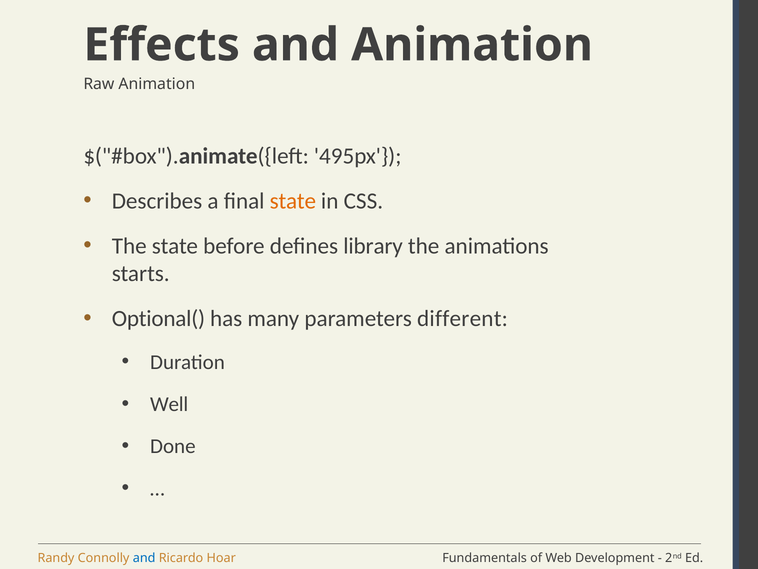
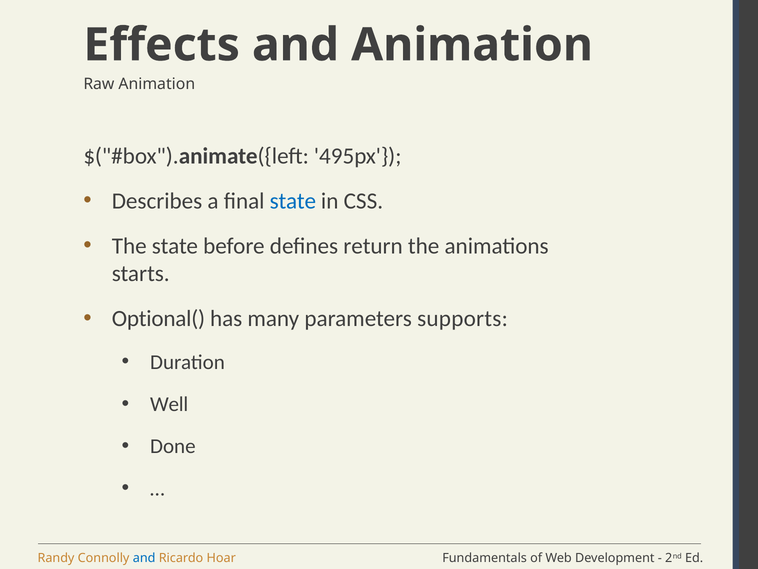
state colour: orange -> blue (293, 201)
library: library -> return (373, 246)
different: different -> supports (463, 319)
